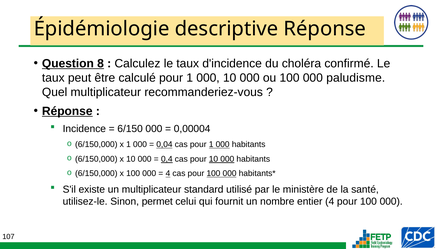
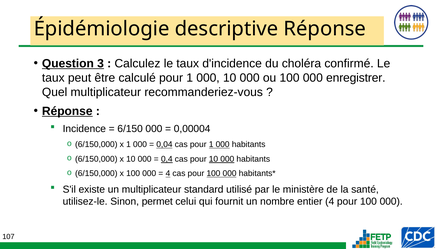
8: 8 -> 3 (100, 63)
paludisme: paludisme -> enregistrer (356, 78)
